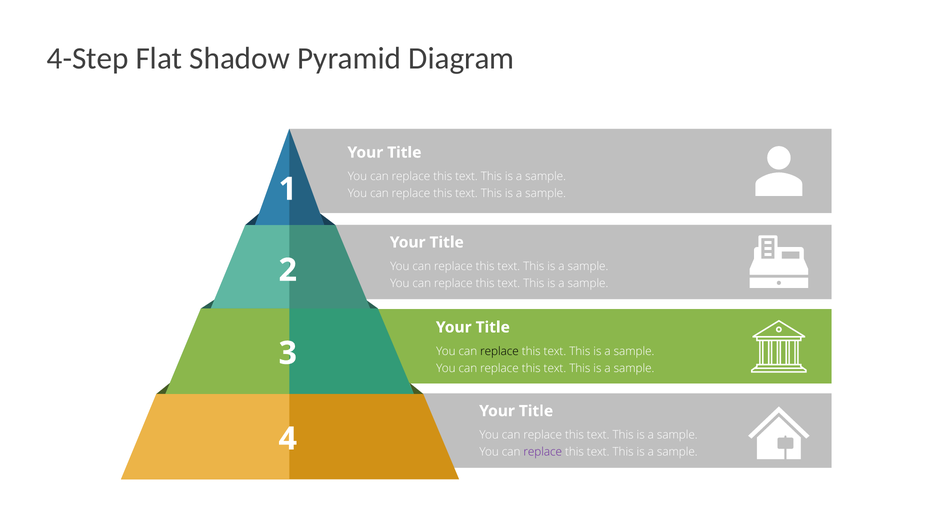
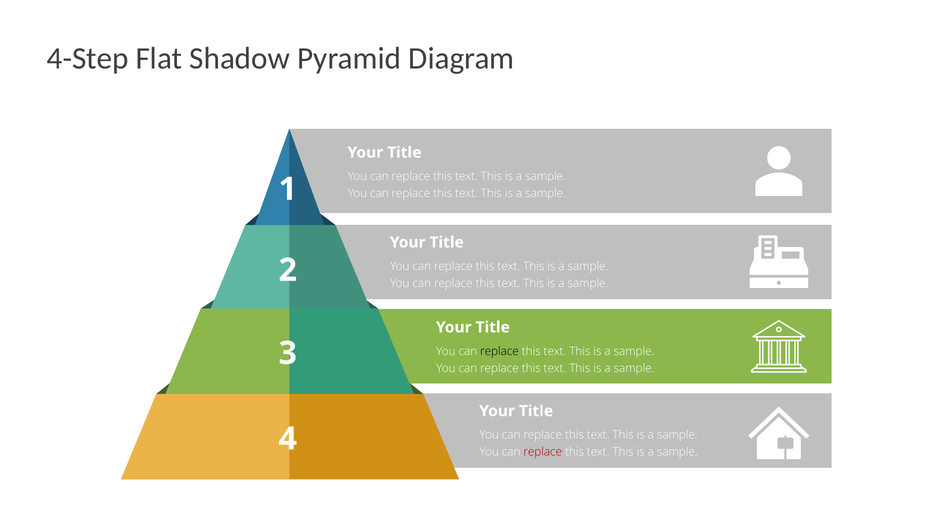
replace colour: purple -> red (543, 452)
